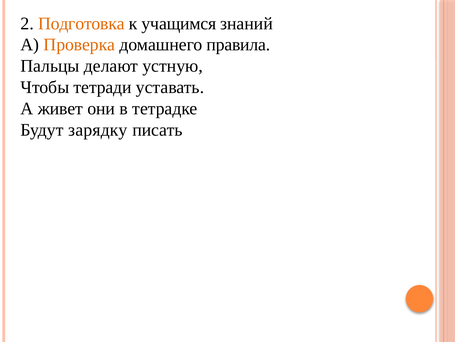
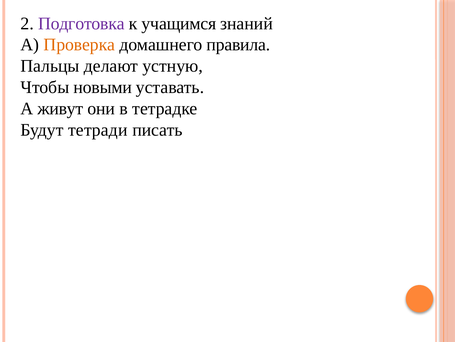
Подготовка colour: orange -> purple (81, 23)
тетради: тетради -> новыми (103, 87)
живет: живет -> живут (60, 108)
зарядку: зарядку -> тетради (98, 130)
